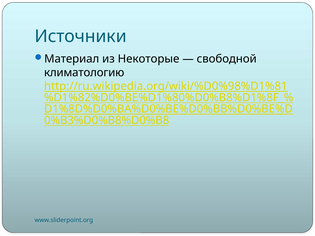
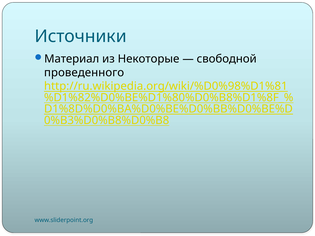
климатологию: климатологию -> проведенного (84, 73)
